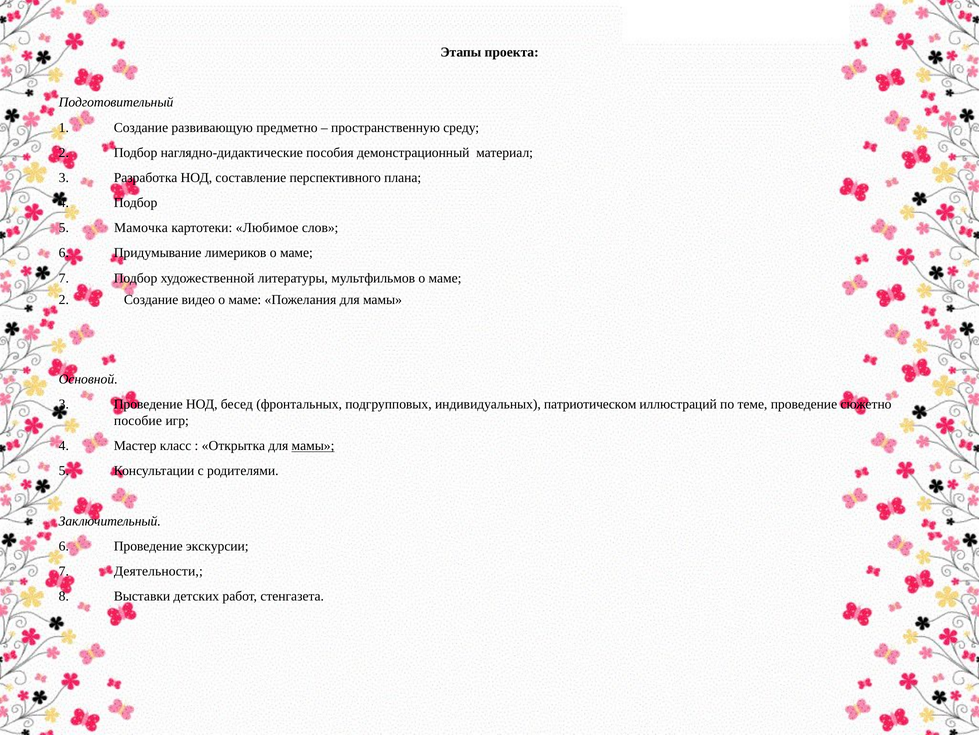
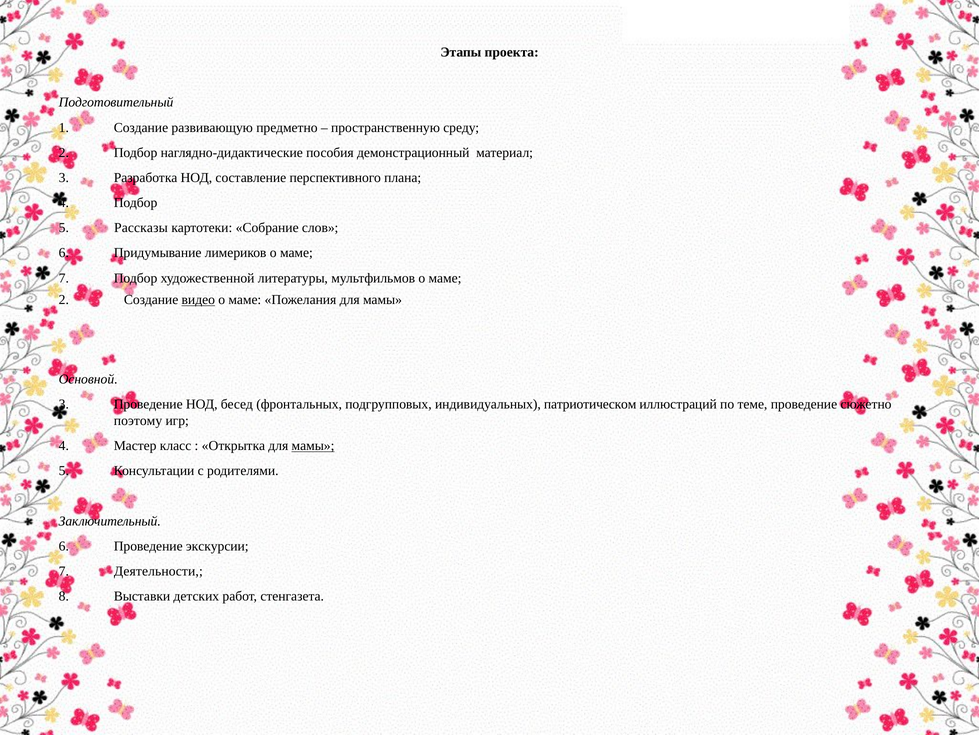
Мамочка: Мамочка -> Рассказы (141, 228)
Любимое: Любимое -> Собрание (267, 228)
видео underline: none -> present (198, 300)
пособие: пособие -> поэтому (138, 420)
